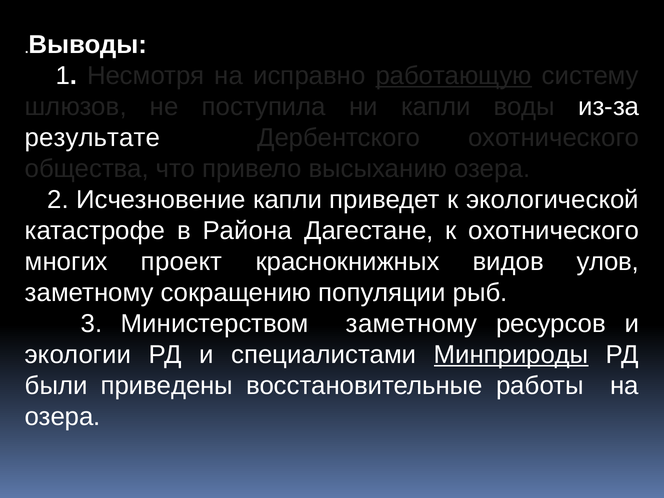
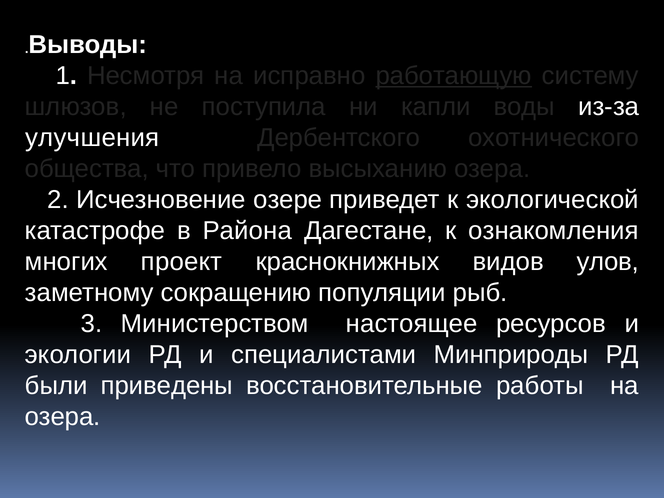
результате: результате -> улучшения (92, 138)
Исчезновение капли: капли -> озере (288, 200)
к охотнического: охотнического -> ознакомления (554, 231)
Министерством заметному: заметному -> настоящее (412, 324)
Минприроды underline: present -> none (511, 355)
